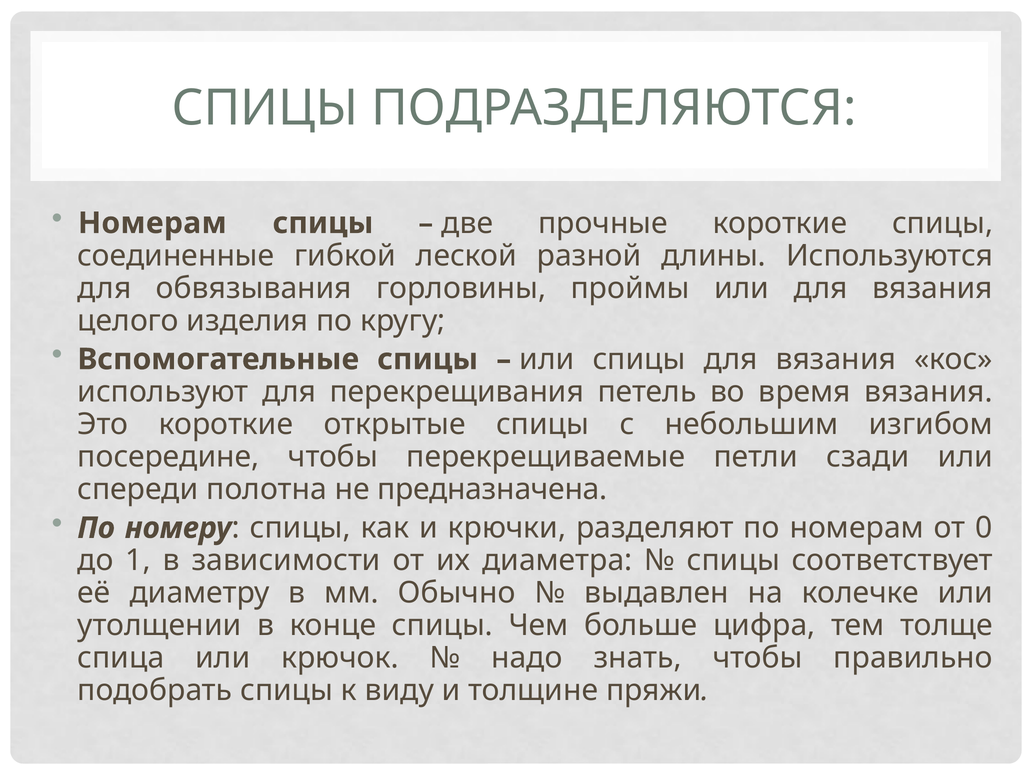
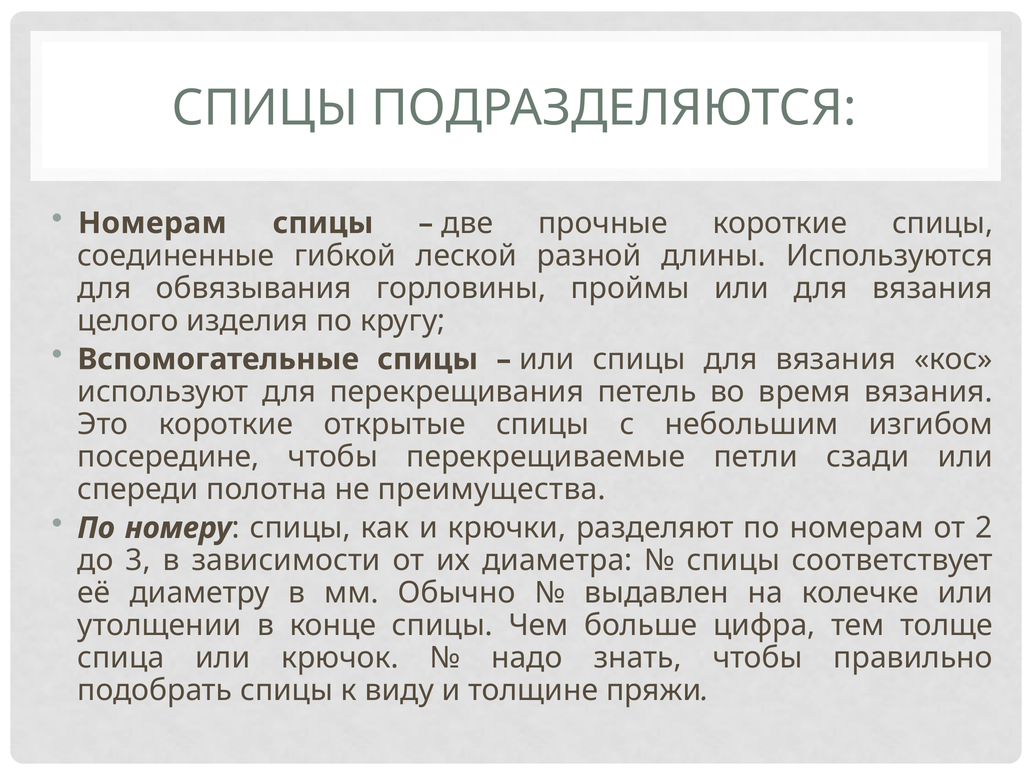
предназначена: предназначена -> преимущества (492, 489)
0: 0 -> 2 (984, 528)
1: 1 -> 3 (138, 561)
